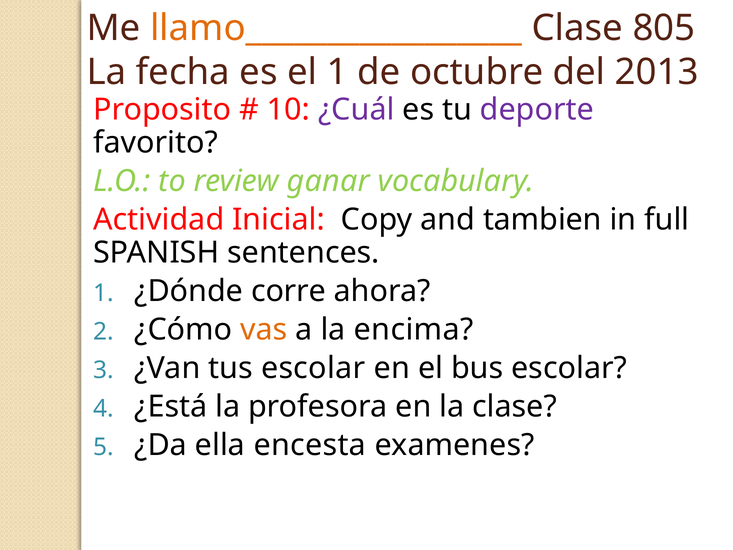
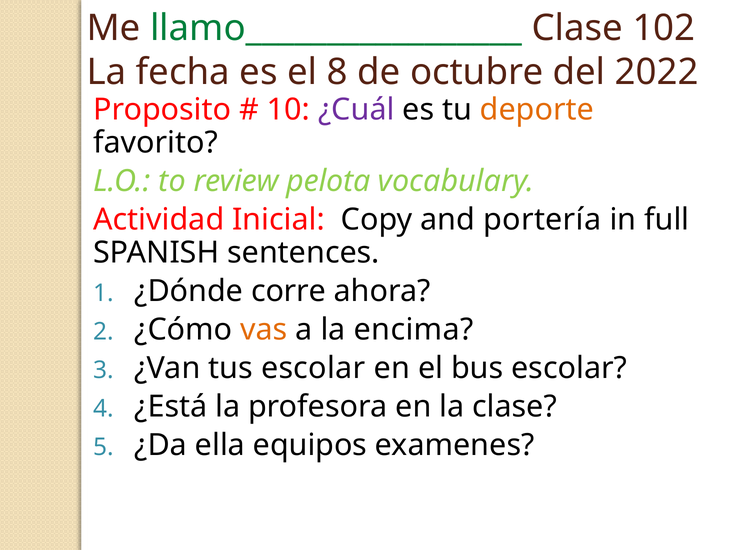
llamo_________________ colour: orange -> green (336, 28)
805: 805 -> 102 (664, 28)
el 1: 1 -> 8 (337, 72)
2013: 2013 -> 2022 (657, 72)
deporte colour: purple -> orange (537, 110)
ganar: ganar -> pelota (328, 181)
tambien: tambien -> portería (542, 219)
encesta: encesta -> equipos (310, 445)
